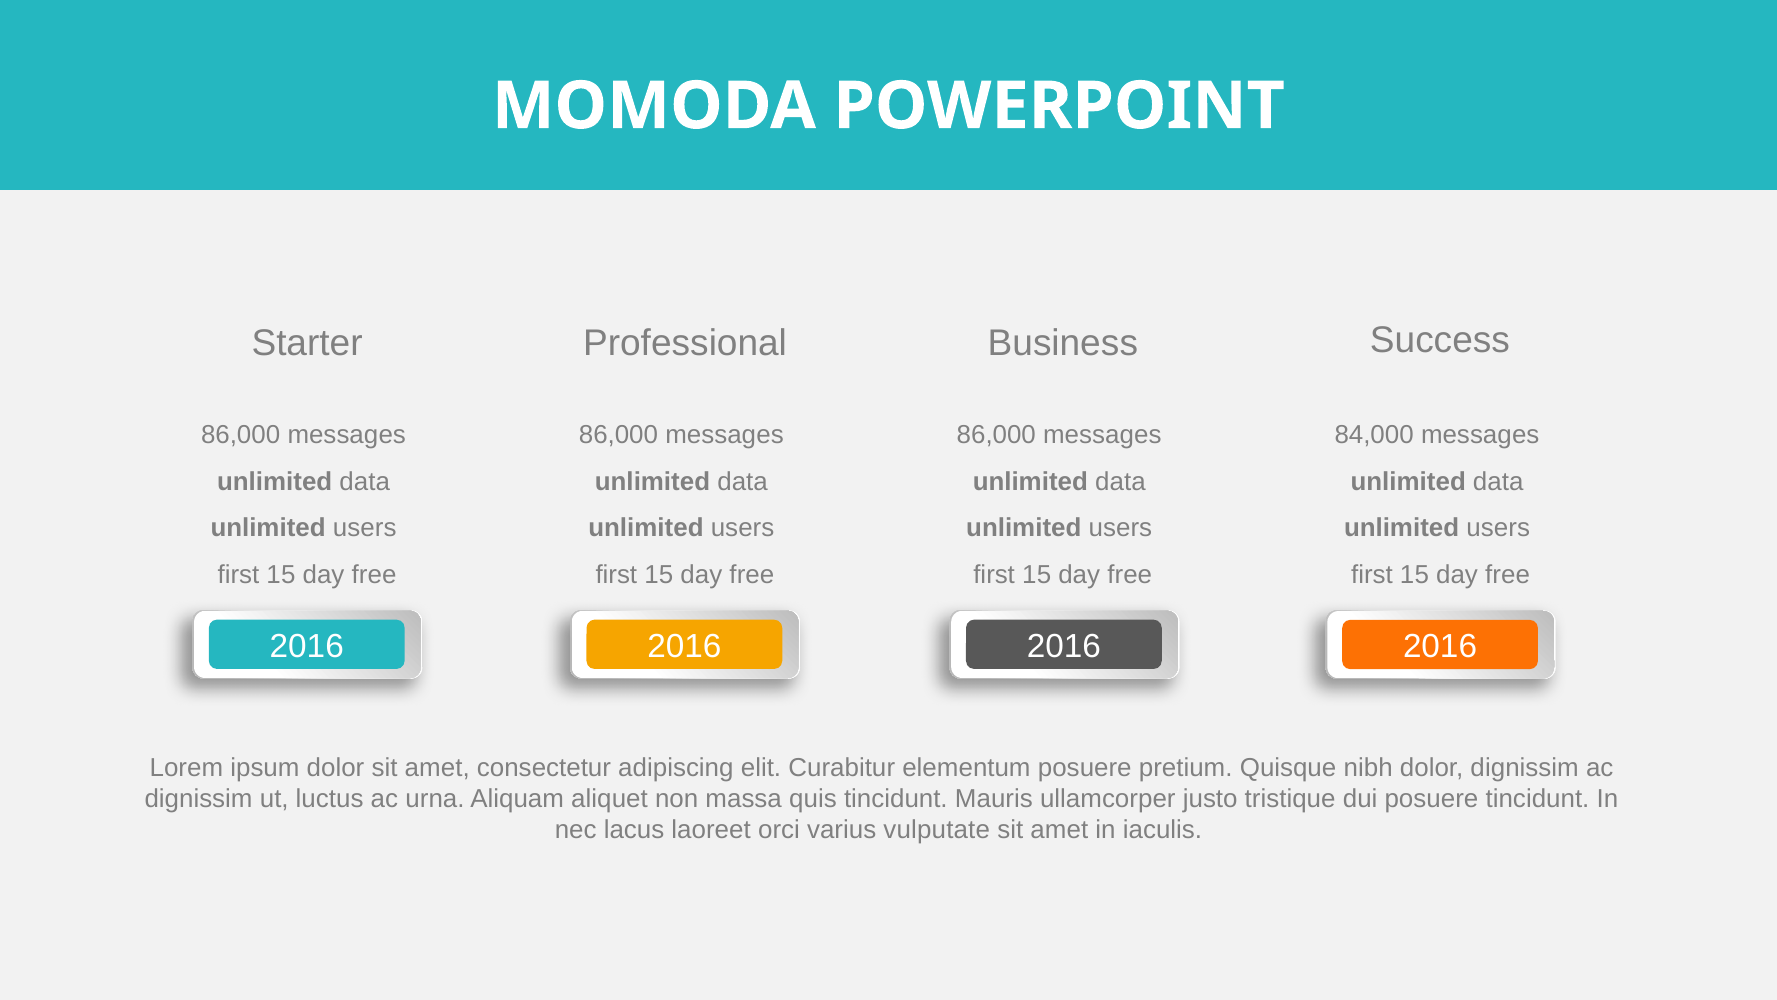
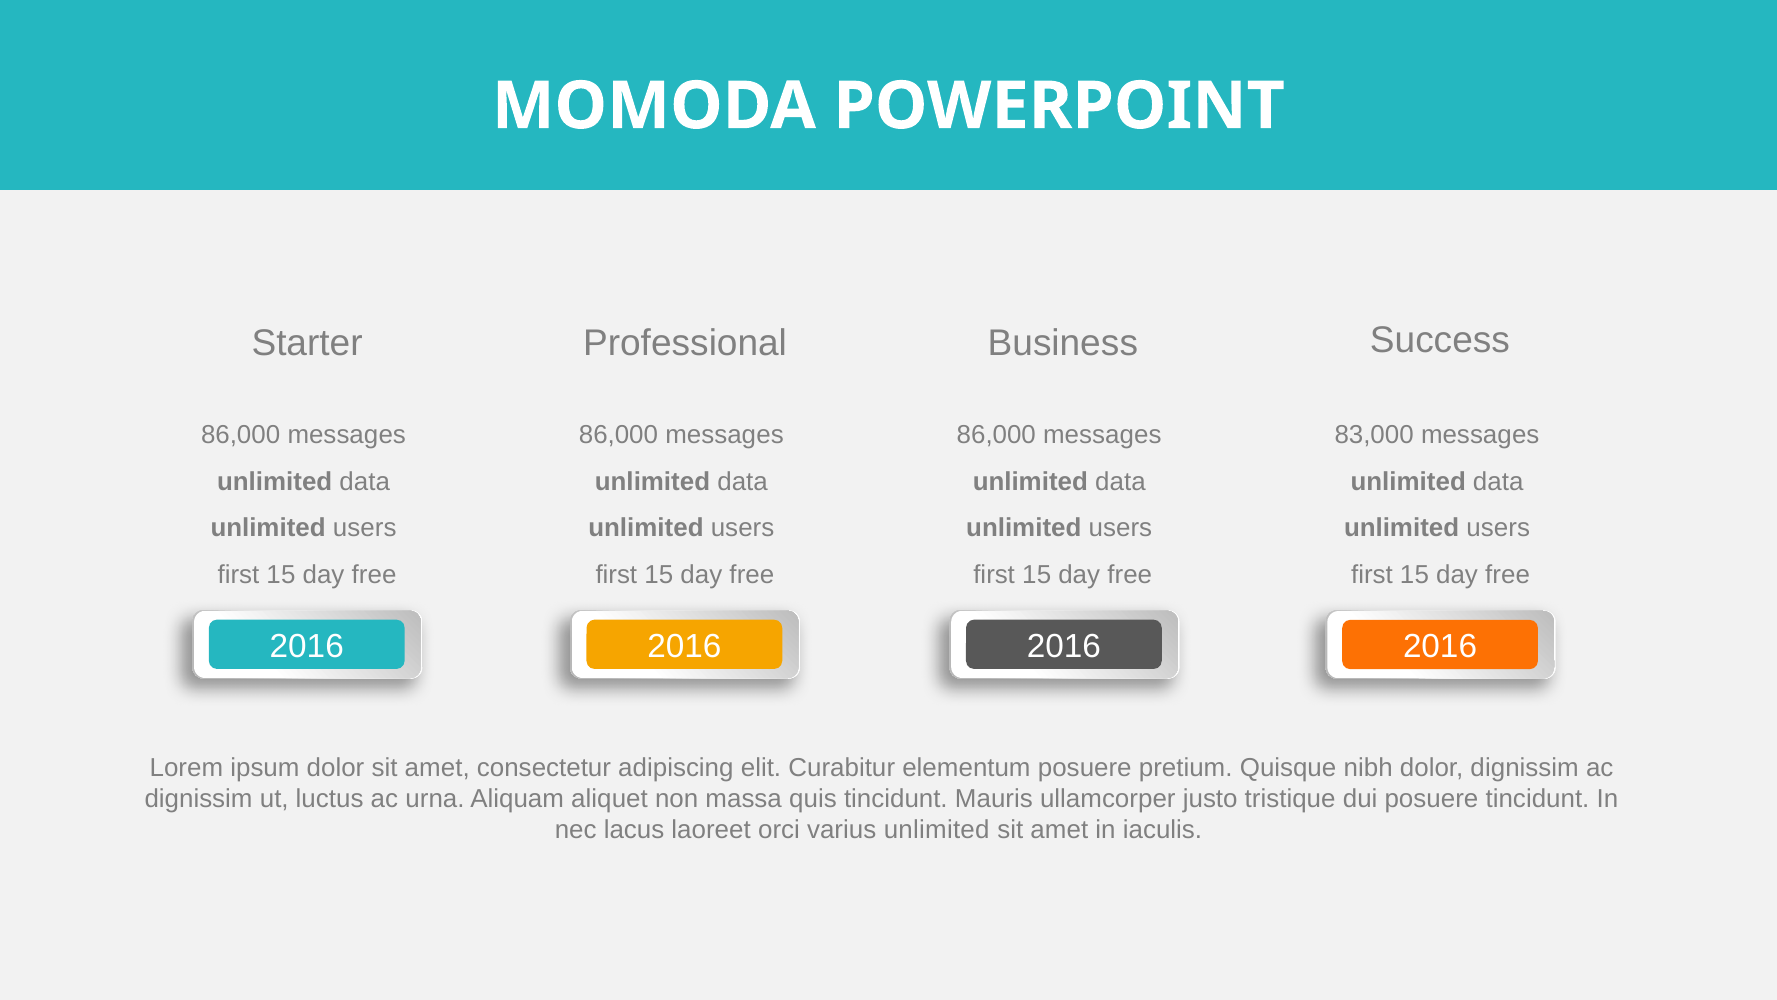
84,000: 84,000 -> 83,000 (1374, 435)
varius vulputate: vulputate -> unlimited (937, 830)
